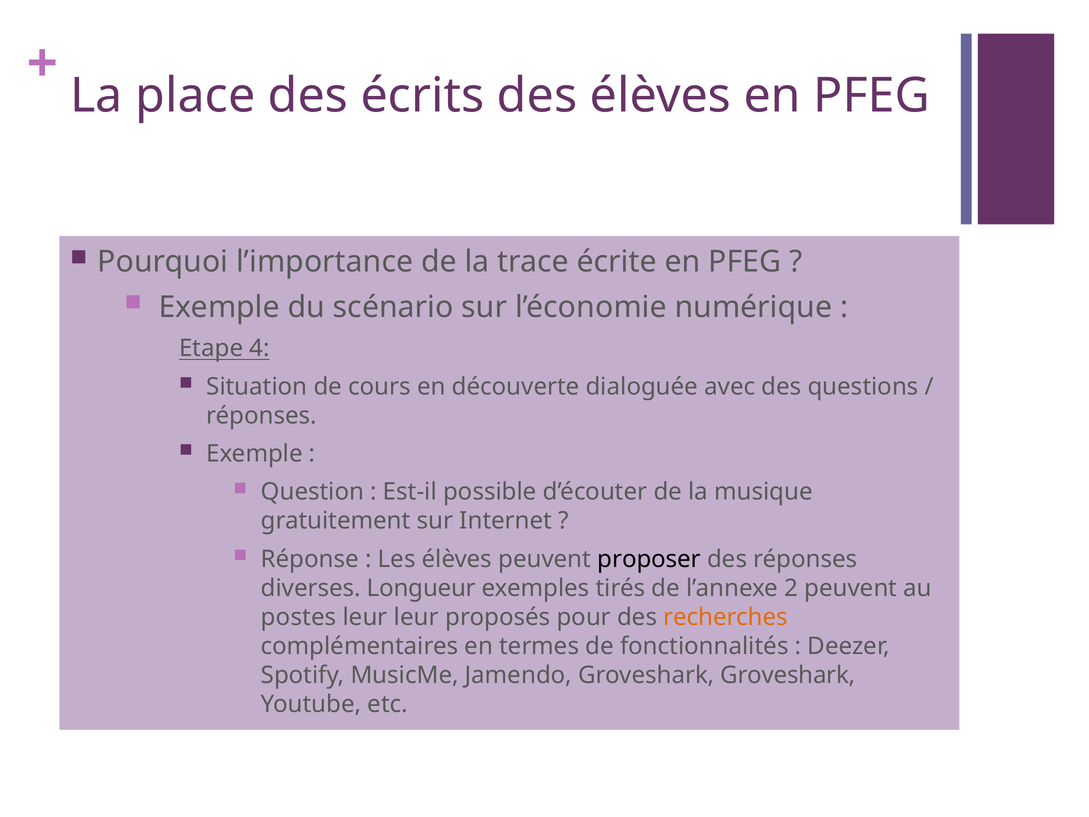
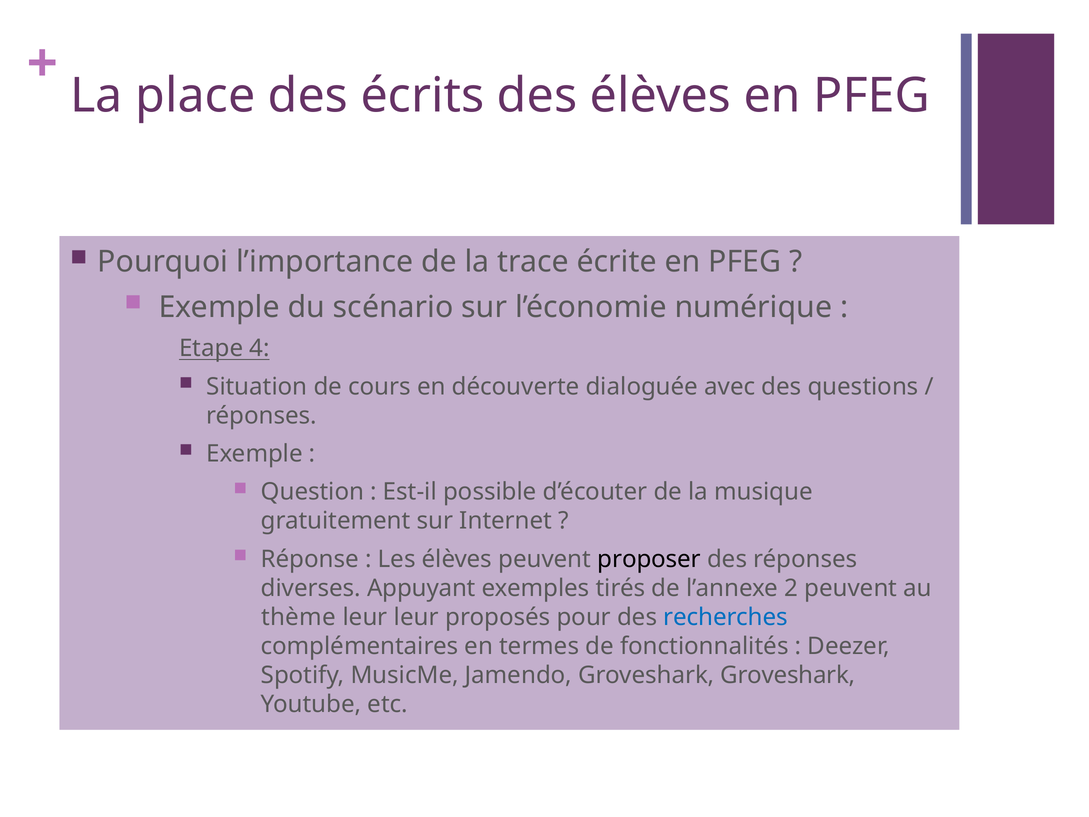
Longueur: Longueur -> Appuyant (421, 588)
postes: postes -> thème (299, 617)
recherches colour: orange -> blue (726, 617)
